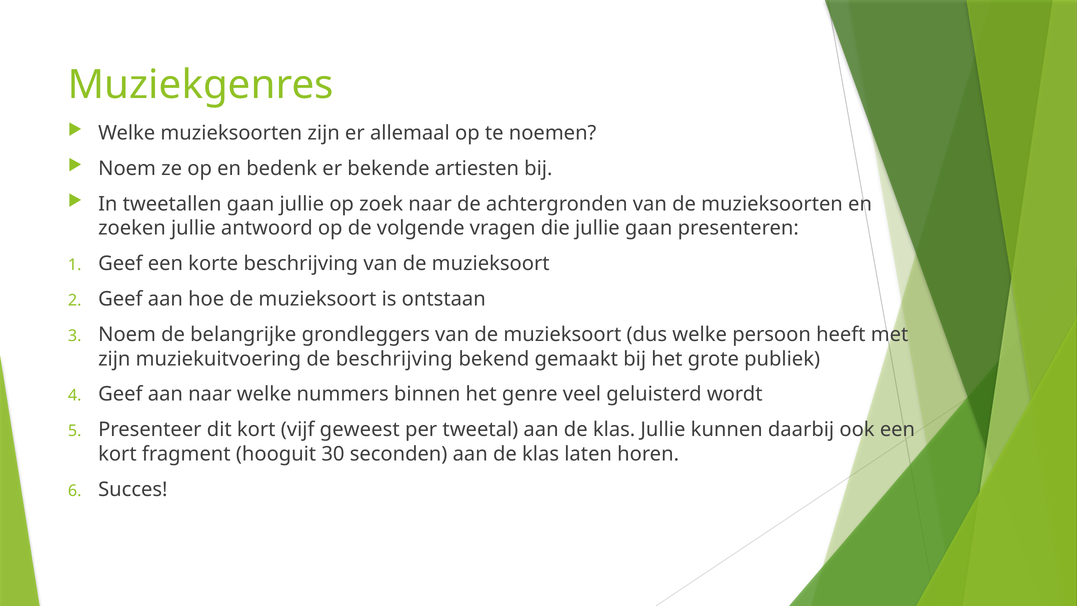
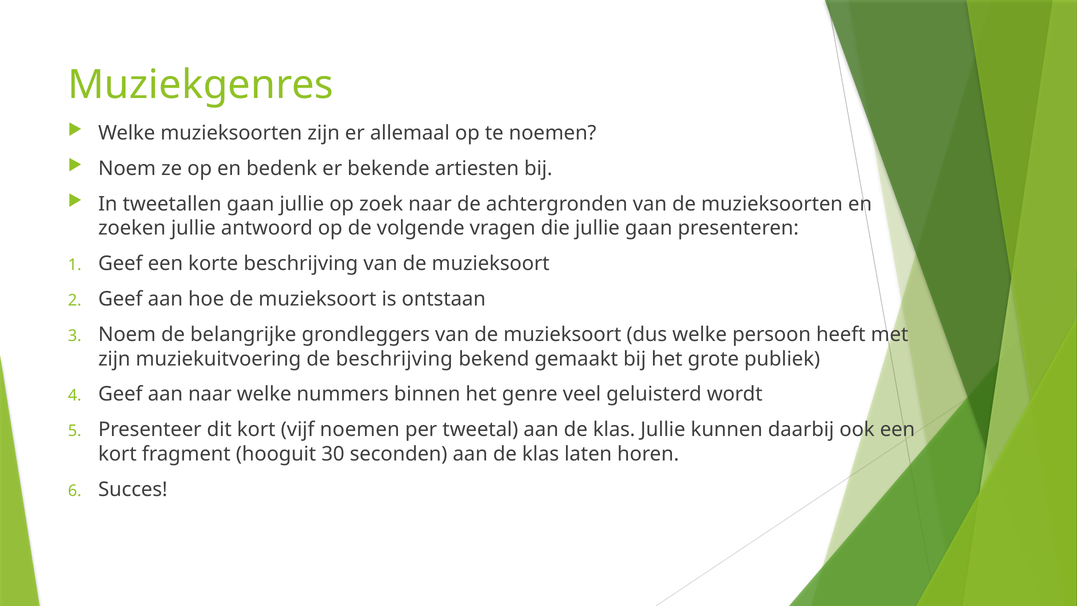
vijf geweest: geweest -> noemen (360, 430)
